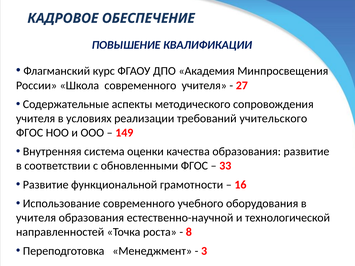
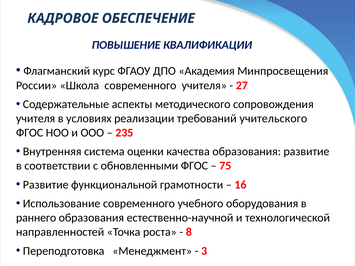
149: 149 -> 235 (124, 133)
33: 33 -> 75 (225, 166)
учителя: учителя -> раннего (36, 218)
